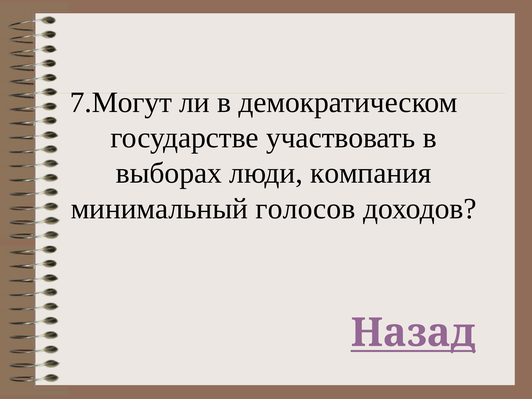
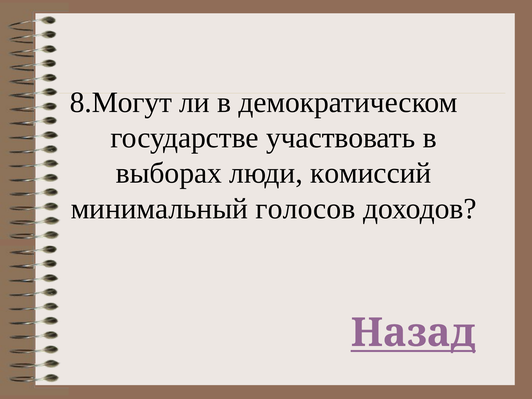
7.Могут: 7.Могут -> 8.Могут (121, 102)
компания: компания -> комиссий (371, 173)
